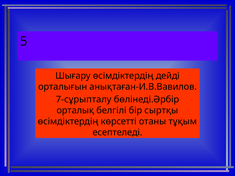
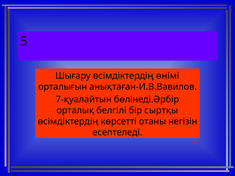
дейді: дейді -> өнімі (168, 76)
7-сұрыпталу: 7-сұрыпталу -> 7-қуалайтын (84, 100)
тұқым: тұқым -> негізін (183, 122)
